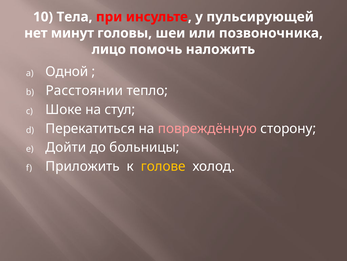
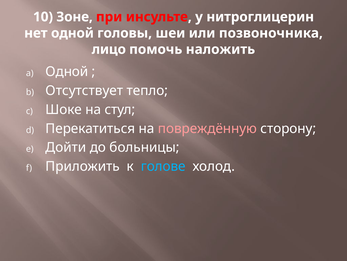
Тела: Тела -> Зоне (75, 17)
пульсирующей: пульсирующей -> нитроглицерин (260, 17)
нет минут: минут -> одной (72, 33)
Расстоянии: Расстоянии -> Отсутствует (84, 90)
голове colour: yellow -> light blue (163, 166)
